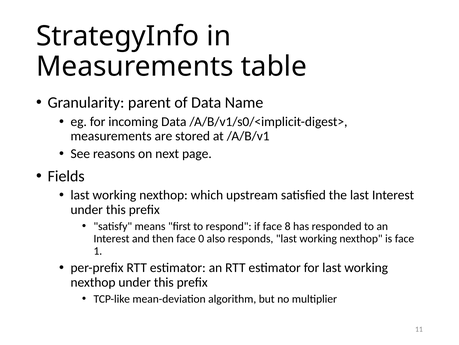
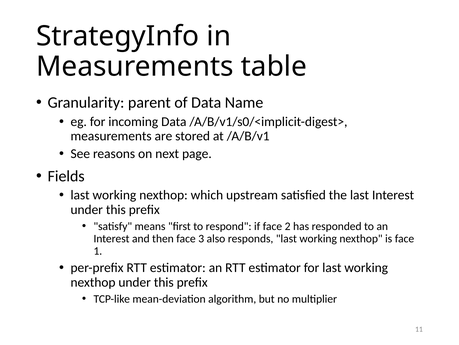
8: 8 -> 2 (288, 226)
0: 0 -> 3 (201, 238)
